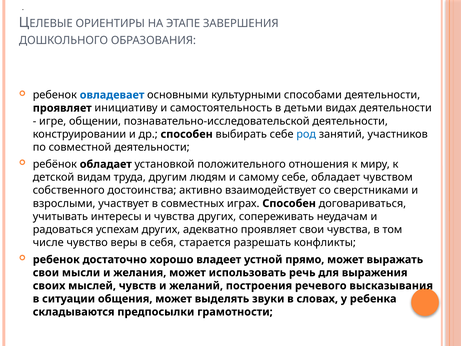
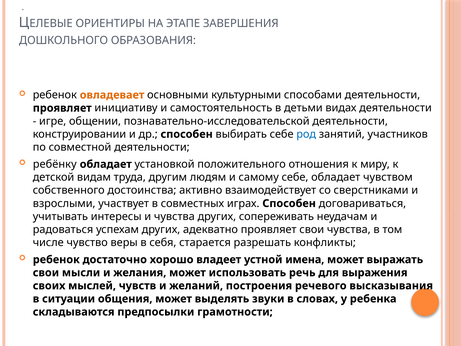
овладевает colour: blue -> orange (112, 95)
ребёнок: ребёнок -> ребёнку (55, 164)
прямо: прямо -> имена (305, 259)
